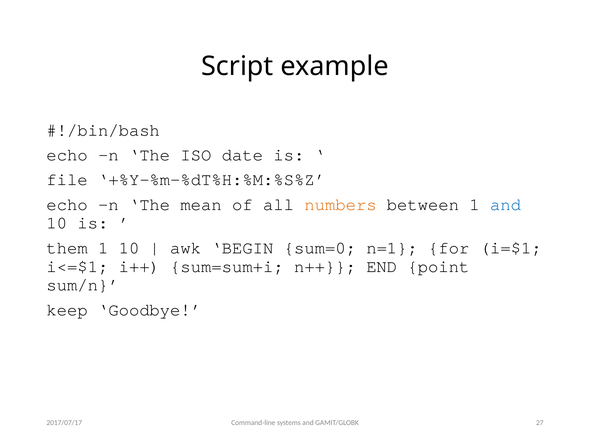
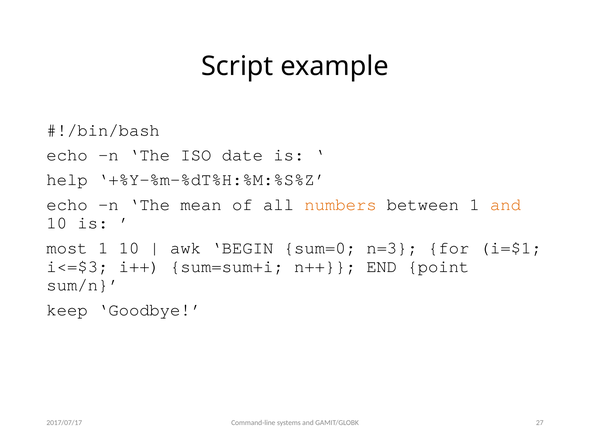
file: file -> help (67, 179)
and colour: blue -> orange (506, 204)
them: them -> most (67, 247)
n=1: n=1 -> n=3 (392, 247)
i<=$1: i<=$1 -> i<=$3 (77, 266)
